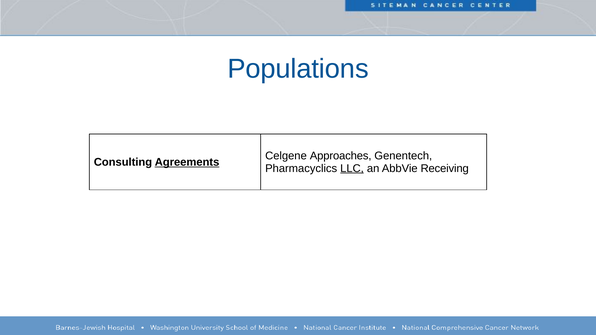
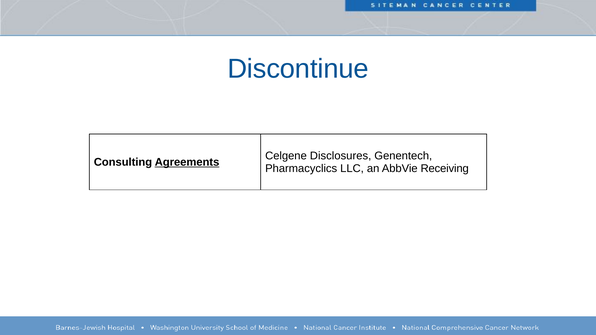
Populations: Populations -> Discontinue (298, 69)
Approaches: Approaches -> Disclosures (341, 156)
LLC underline: present -> none (352, 168)
